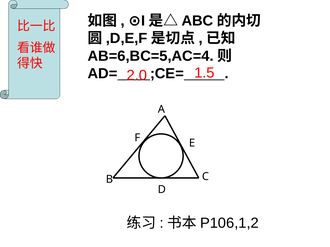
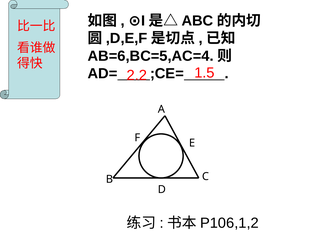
2.0: 2.0 -> 2.2 (137, 75)
